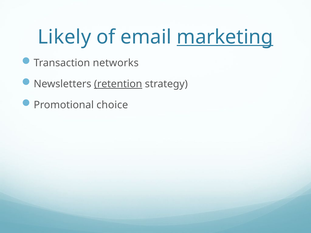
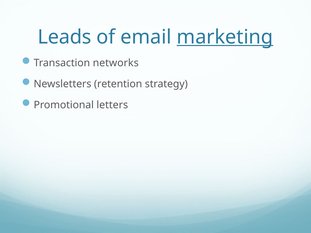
Likely: Likely -> Leads (65, 37)
retention underline: present -> none (118, 84)
choice: choice -> letters (112, 105)
